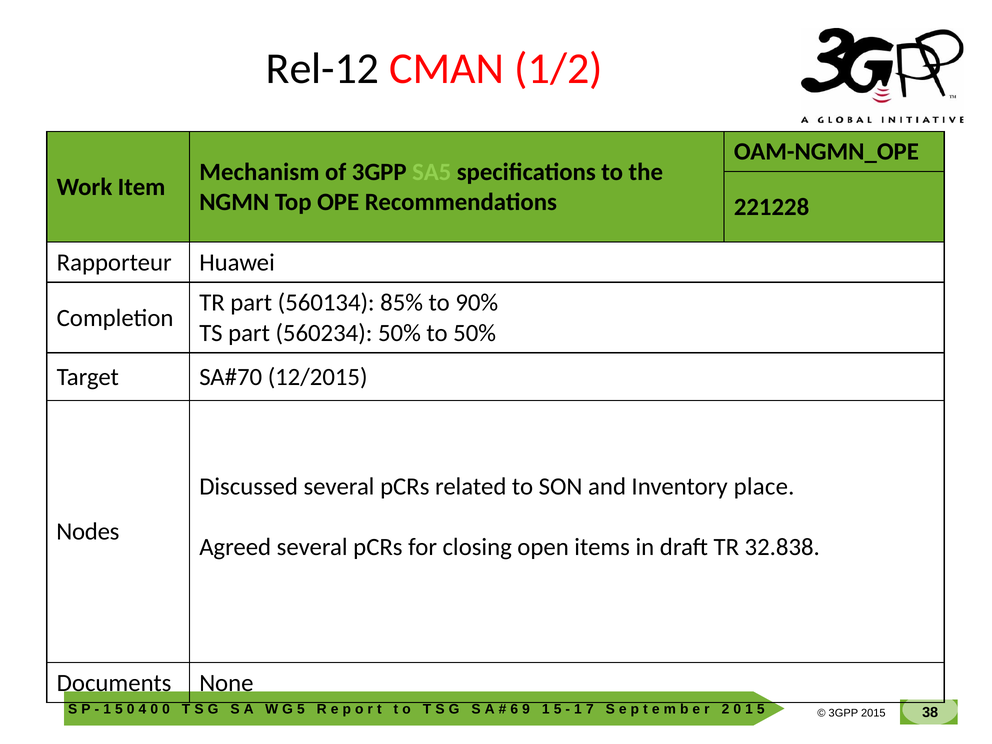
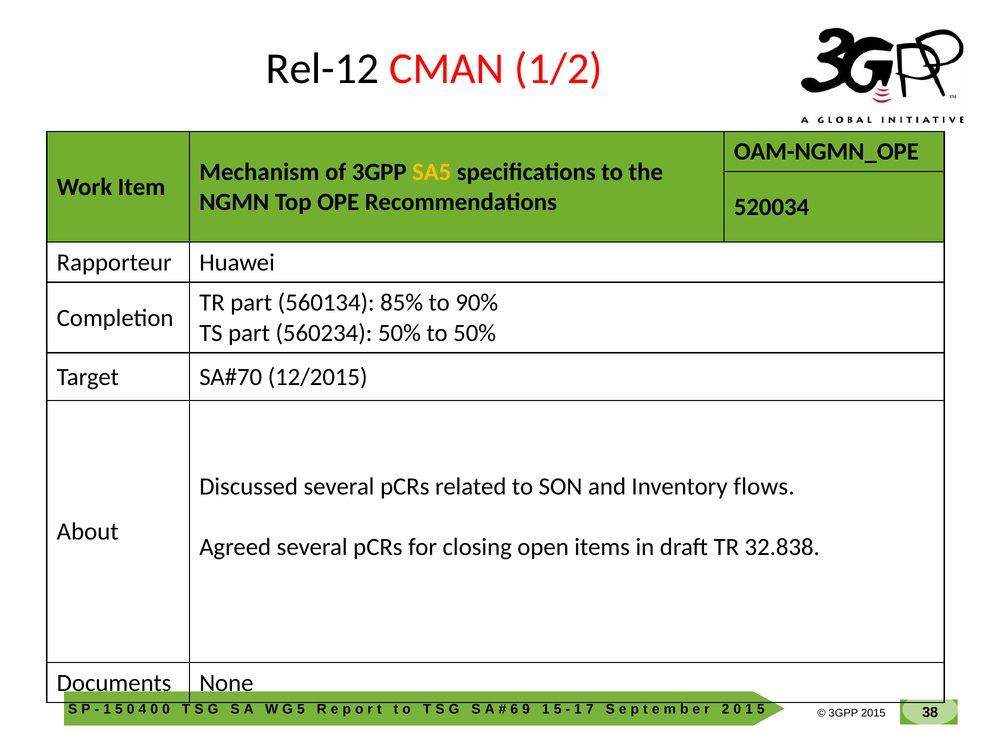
SA5 colour: light green -> yellow (432, 172)
221228: 221228 -> 520034 (772, 207)
place: place -> flows (764, 486)
Nodes: Nodes -> About (88, 532)
